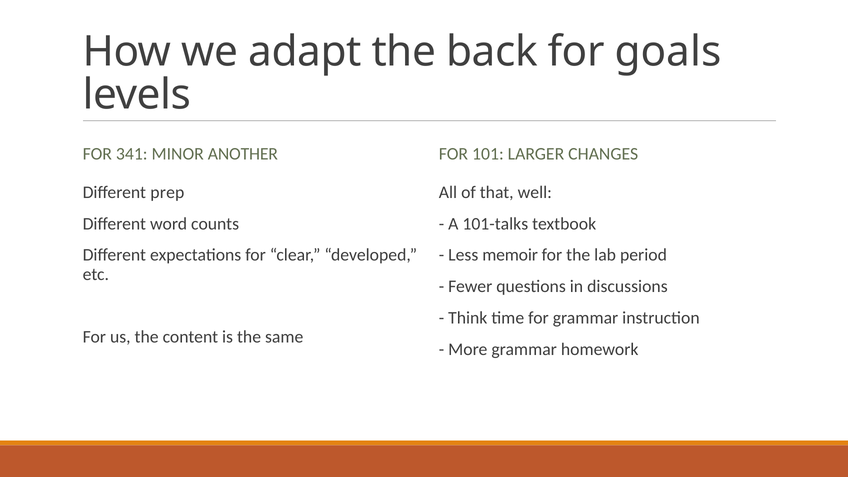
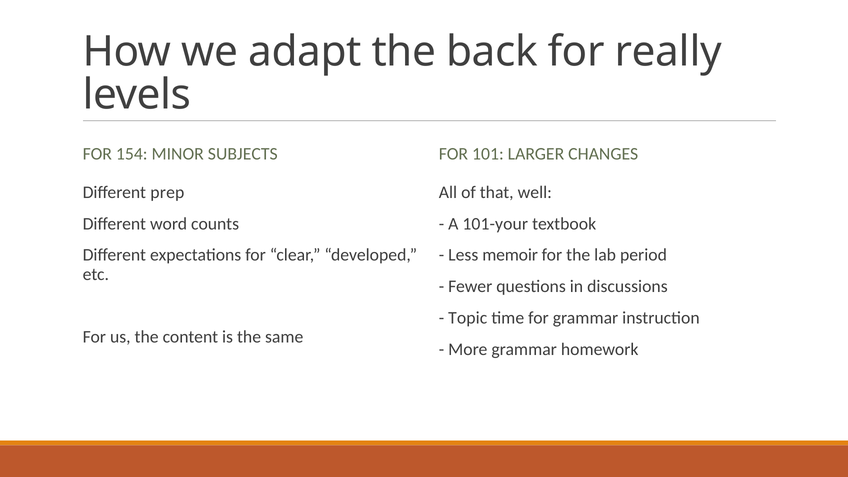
goals: goals -> really (668, 52)
341: 341 -> 154 (132, 154)
ANOTHER: ANOTHER -> SUBJECTS (243, 154)
101-talks: 101-talks -> 101-your (495, 224)
Think: Think -> Topic (468, 318)
